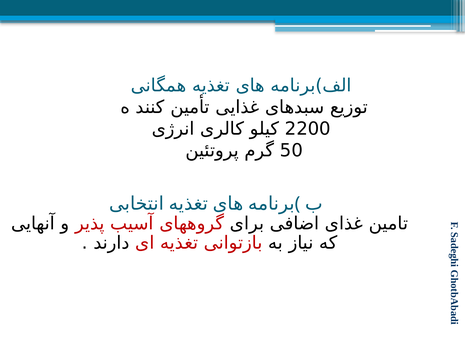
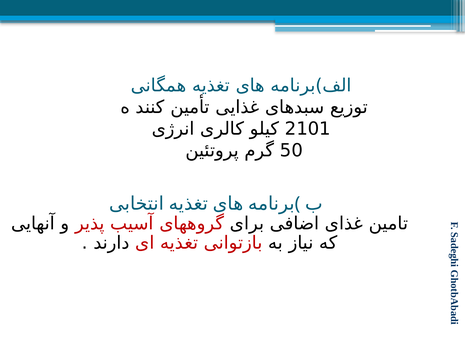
2200: 2200 -> 2101 (308, 129)
